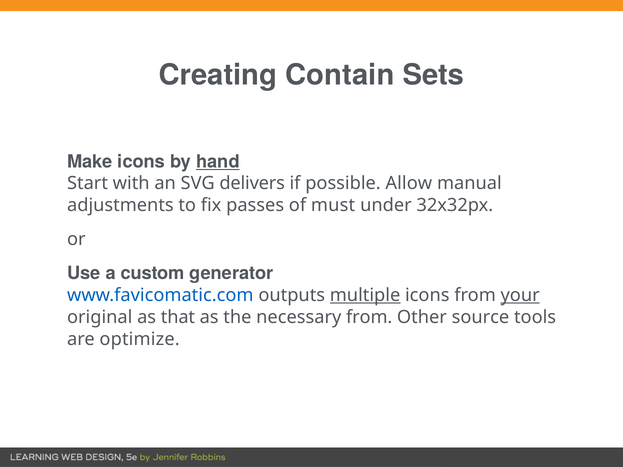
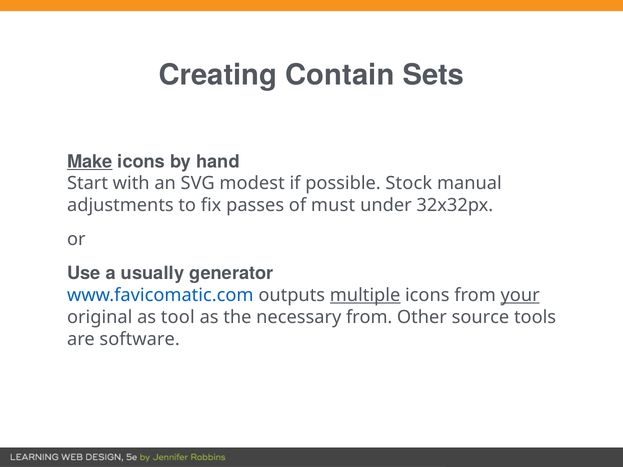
Make underline: none -> present (90, 162)
hand underline: present -> none (218, 162)
delivers: delivers -> modest (252, 183)
Allow: Allow -> Stock (409, 183)
custom: custom -> usually (152, 274)
that: that -> tool (178, 317)
optimize: optimize -> software (140, 339)
